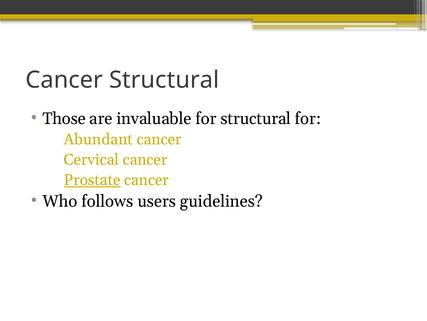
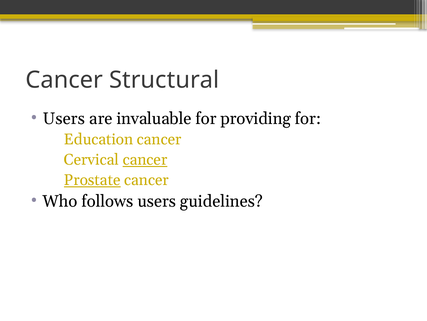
Those: Those -> Users (64, 118)
for structural: structural -> providing (256, 118)
Abundant: Abundant -> Education (99, 139)
cancer underline: none -> present (145, 159)
